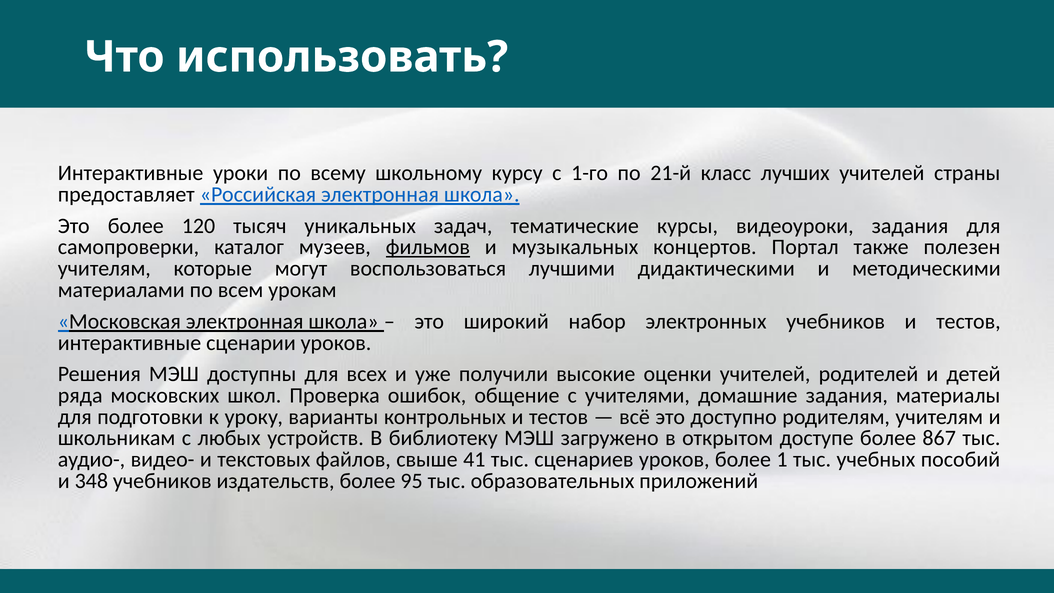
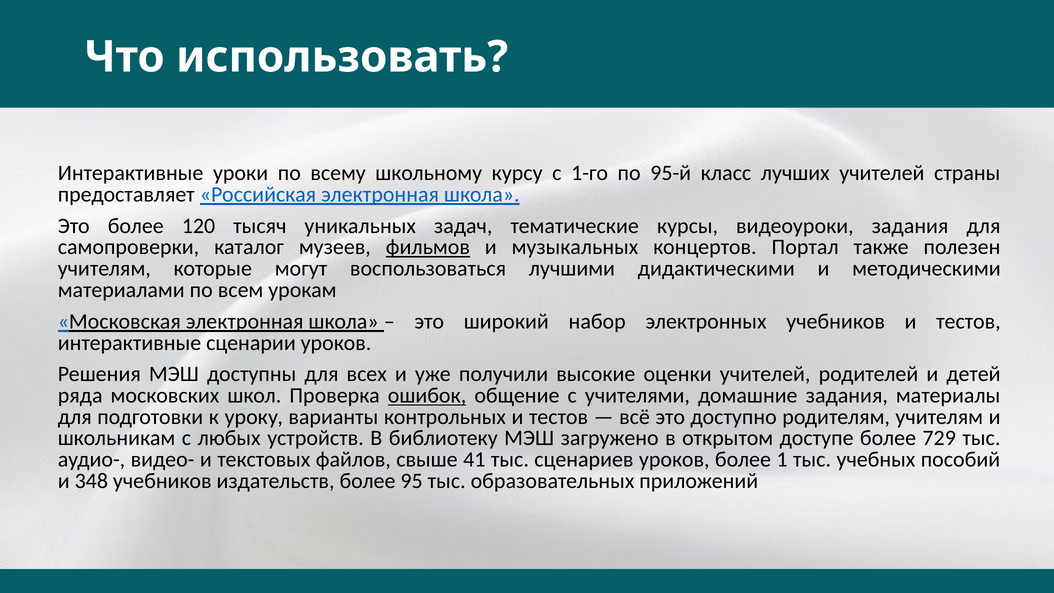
21-й: 21-й -> 95-й (671, 173)
ошибок underline: none -> present (427, 395)
867: 867 -> 729 (939, 438)
